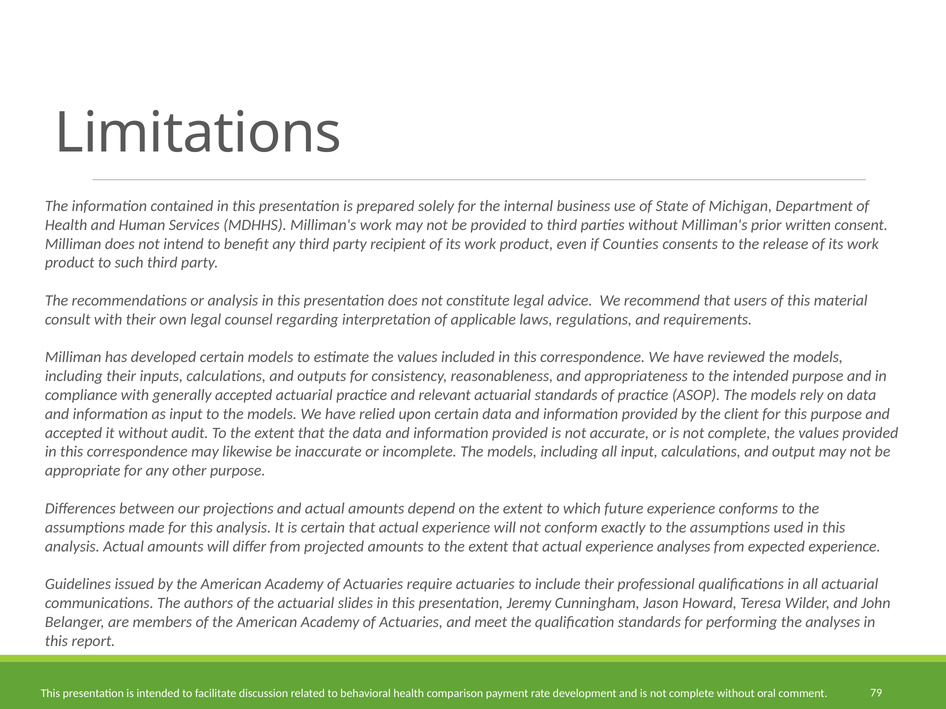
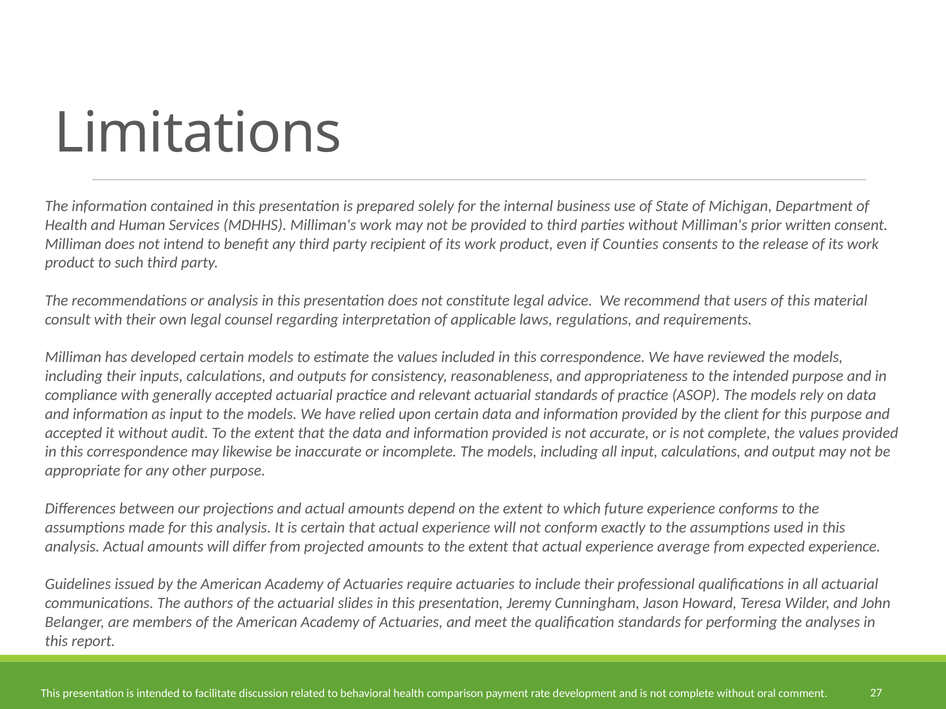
experience analyses: analyses -> average (684, 547)
79: 79 -> 27 (876, 694)
